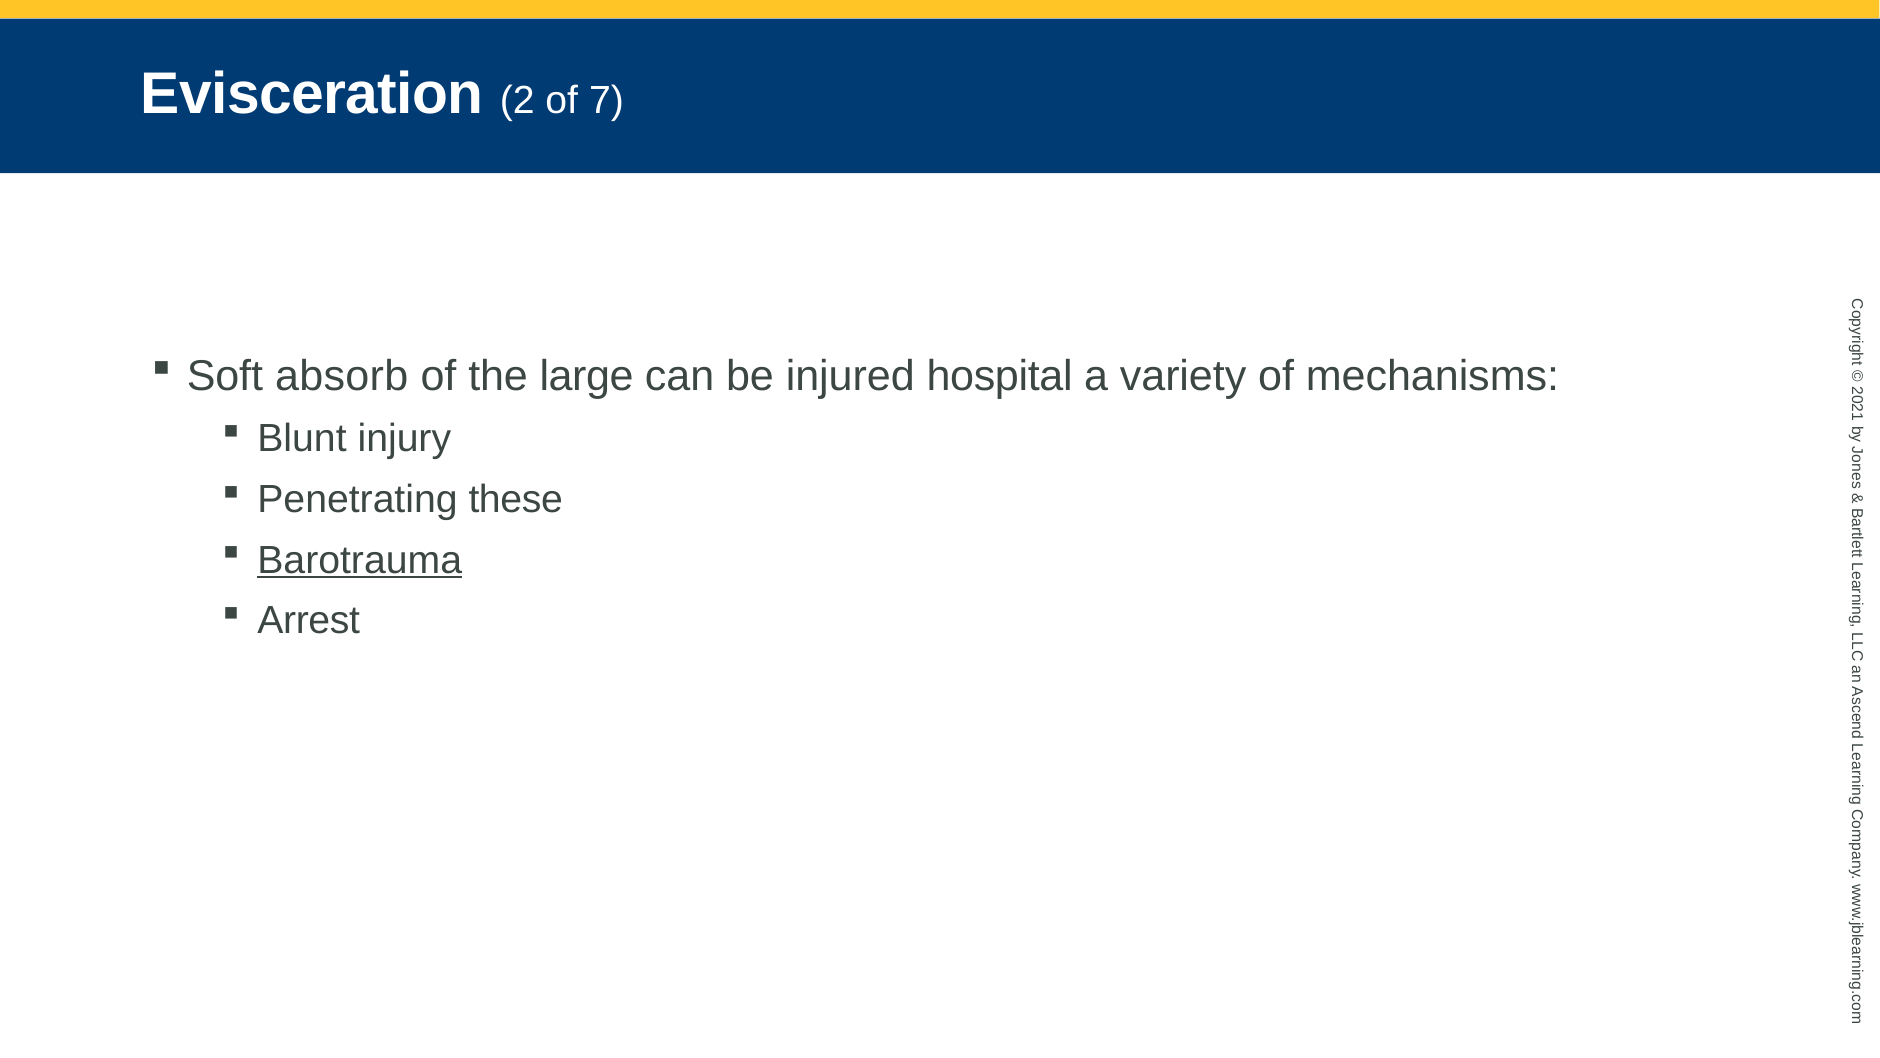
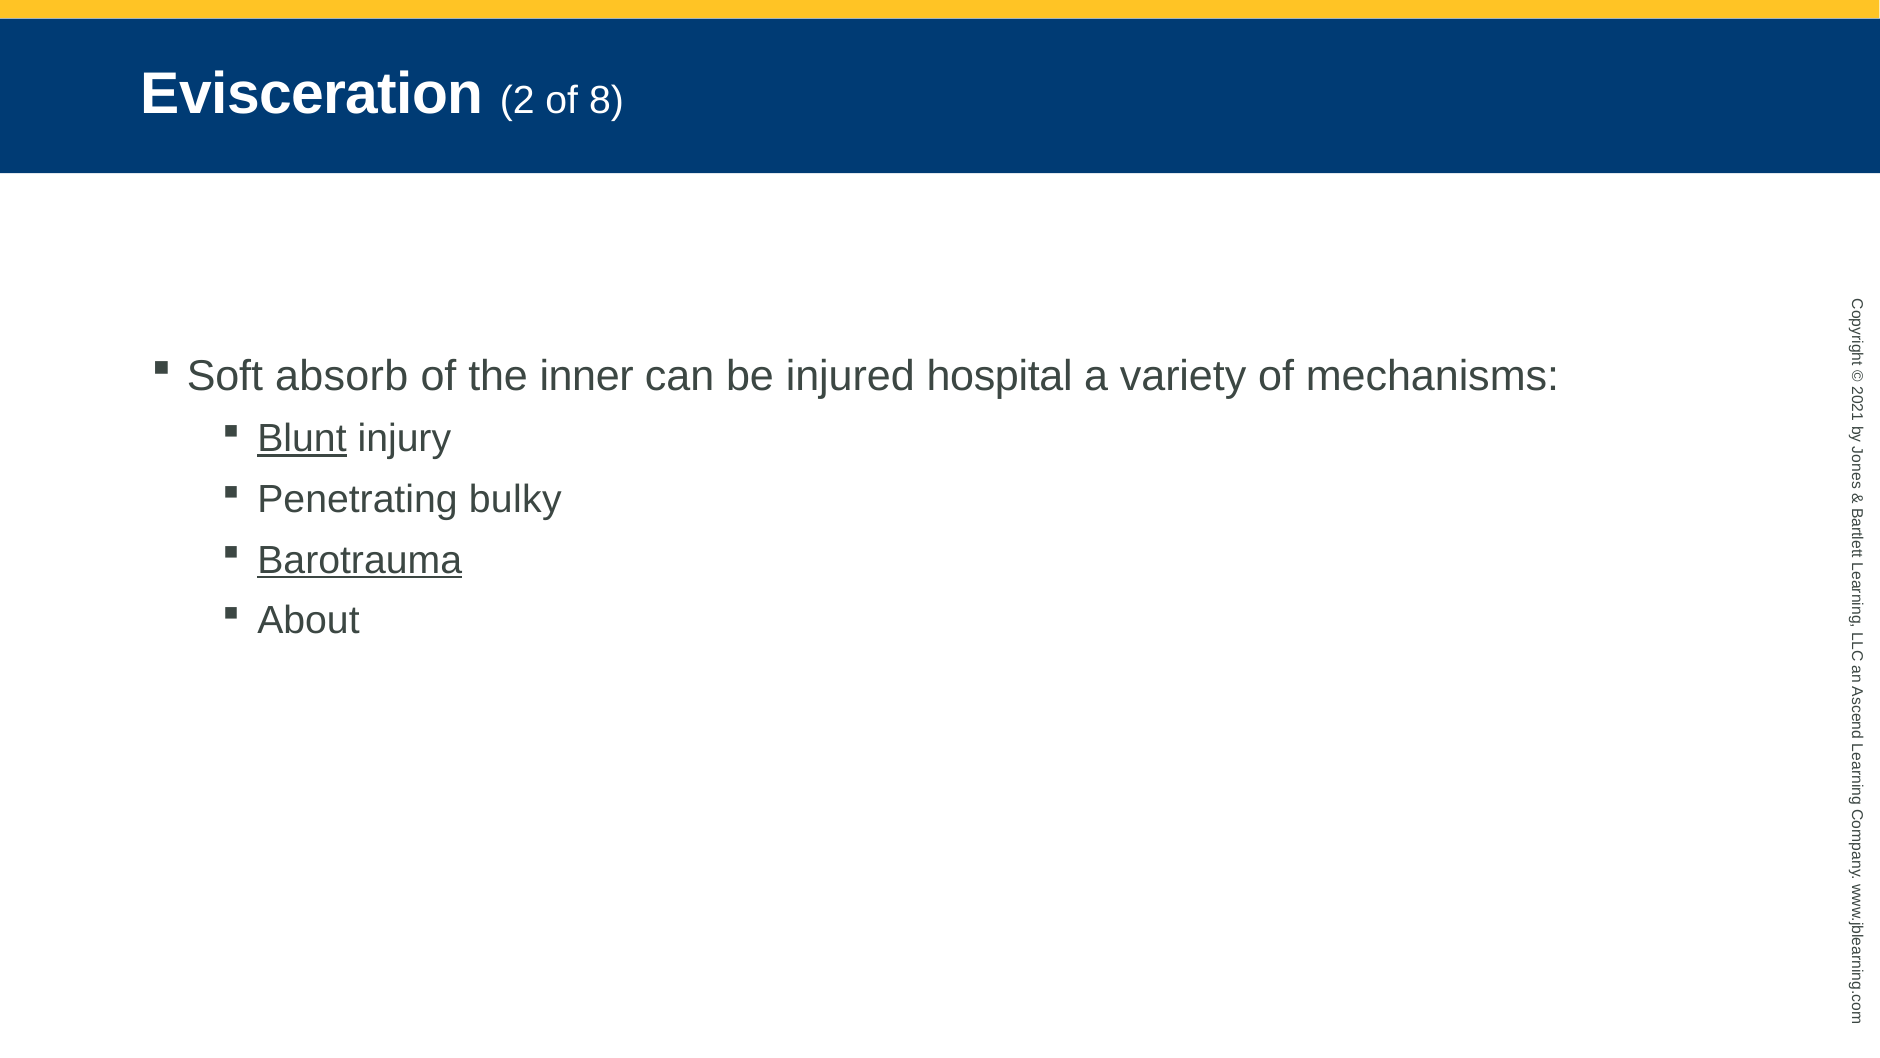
7: 7 -> 8 (606, 101)
large: large -> inner (587, 376)
Blunt underline: none -> present (302, 438)
these: these -> bulky (515, 499)
Arrest: Arrest -> About (308, 621)
